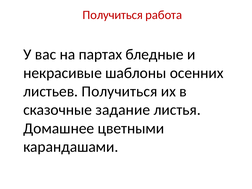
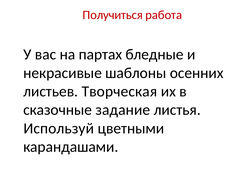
листьев Получиться: Получиться -> Творческая (119, 91)
Домашнее: Домашнее -> Используй (59, 128)
